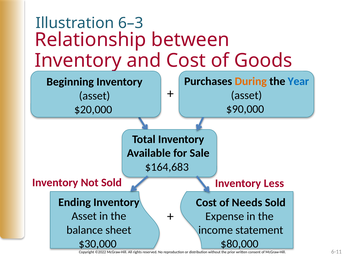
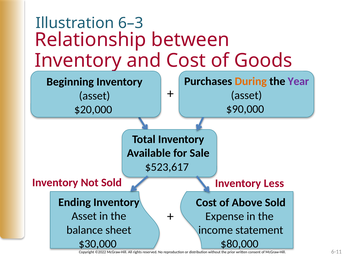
Year colour: blue -> purple (298, 82)
$164,683: $164,683 -> $523,617 (167, 167)
Needs: Needs -> Above (247, 203)
